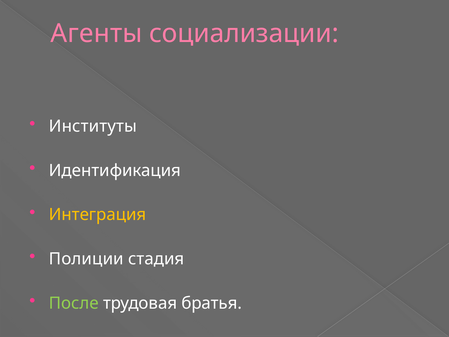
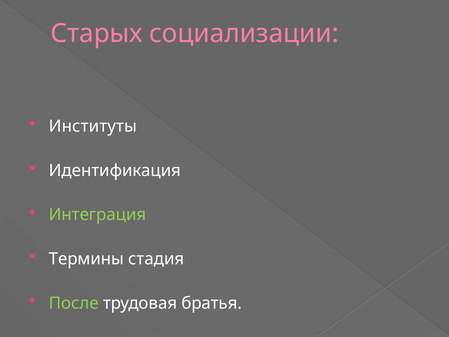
Агенты: Агенты -> Старых (97, 34)
Интеграция colour: yellow -> light green (98, 215)
Полиции: Полиции -> Термины (86, 259)
